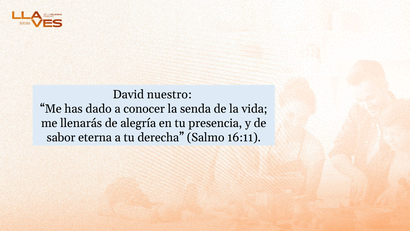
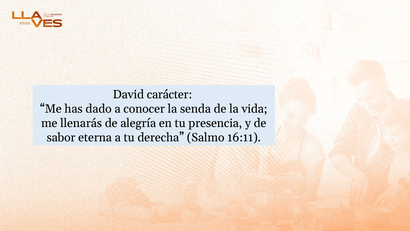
nuestro: nuestro -> carácter (169, 94)
